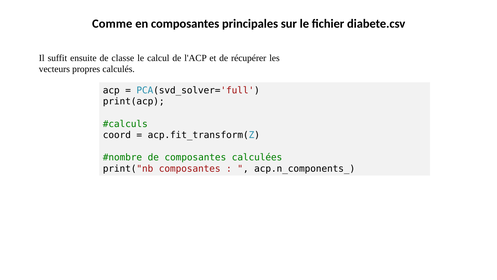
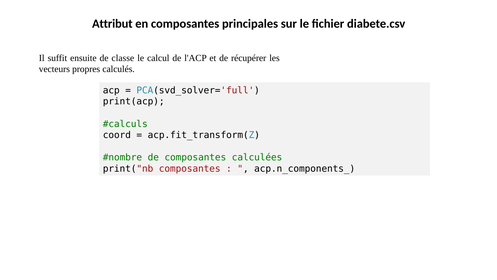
Comme: Comme -> Attribut (112, 24)
